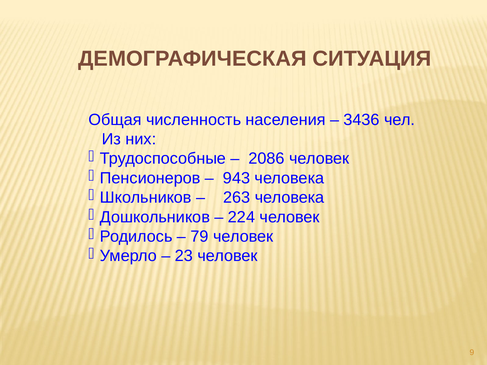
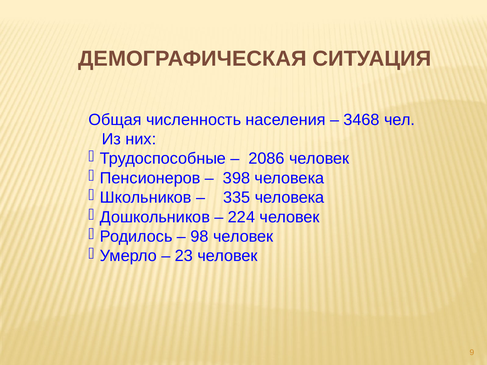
3436: 3436 -> 3468 (362, 120)
943: 943 -> 398 (237, 178)
263: 263 -> 335 (237, 198)
79: 79 -> 98 (200, 237)
